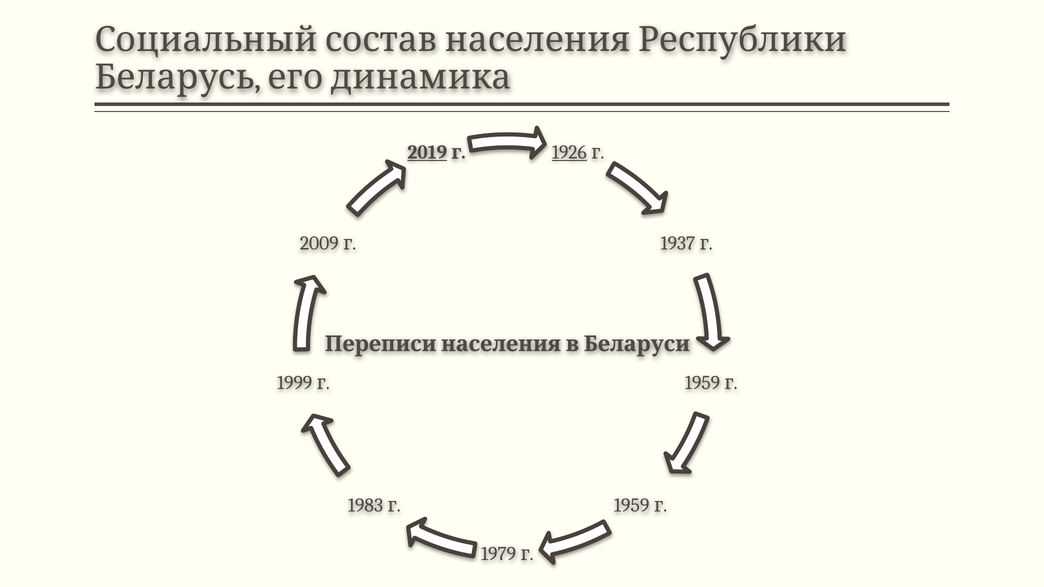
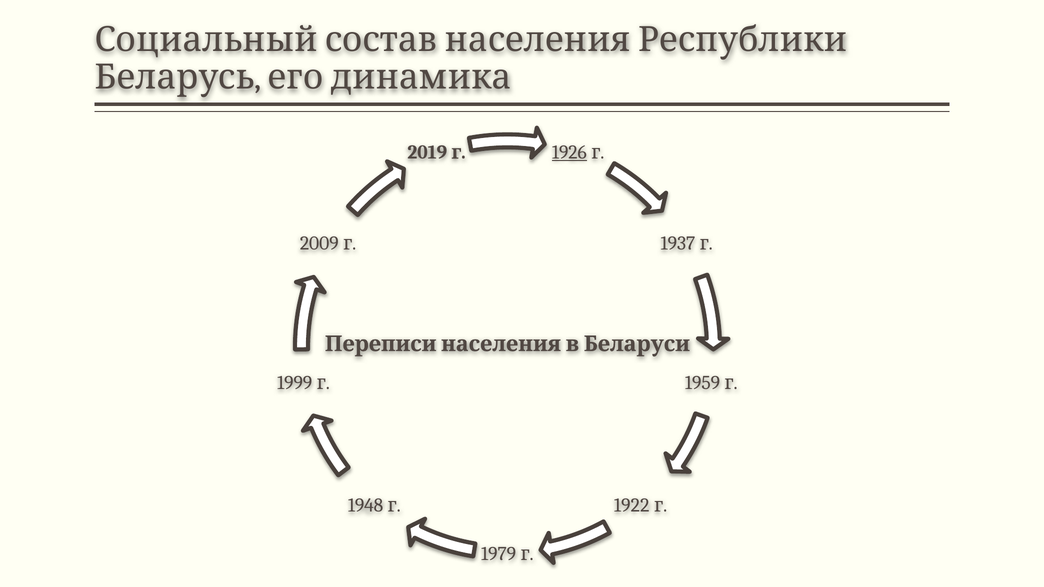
2019 underline: present -> none (427, 152)
1983: 1983 -> 1948 (366, 505)
1959: 1959 -> 1922 (632, 505)
